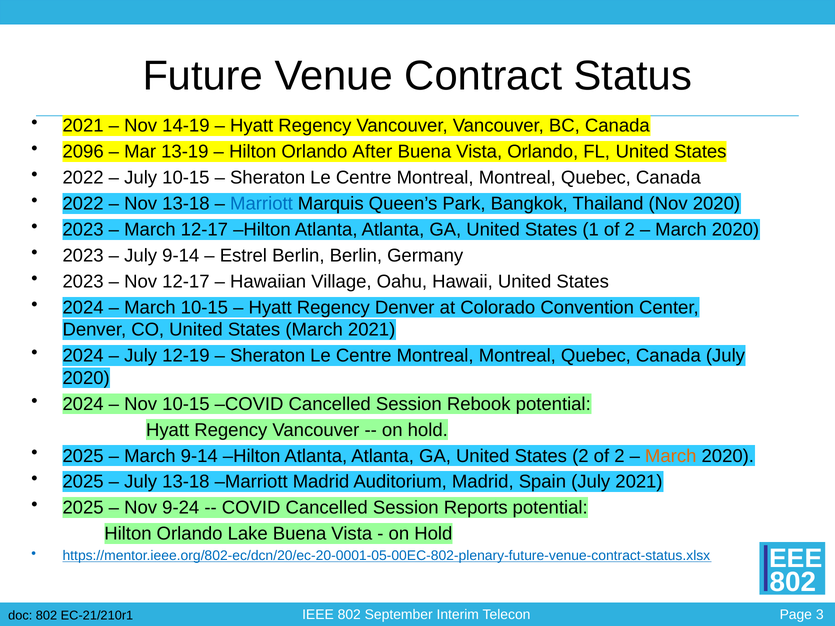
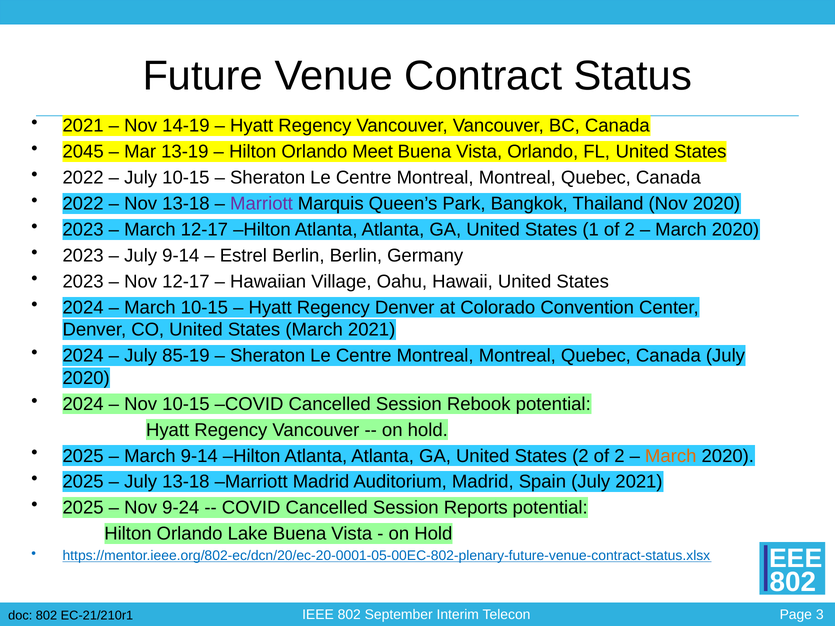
2096: 2096 -> 2045 (83, 152)
After: After -> Meet (373, 152)
Marriott colour: blue -> purple (261, 204)
12-19: 12-19 -> 85-19 (186, 356)
